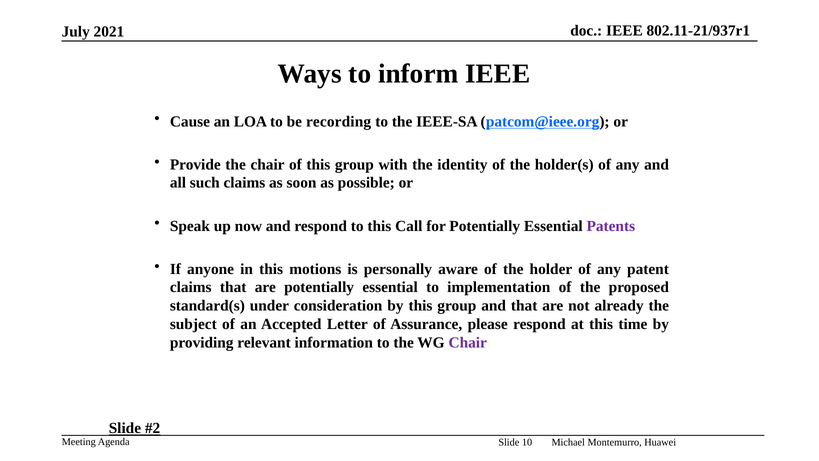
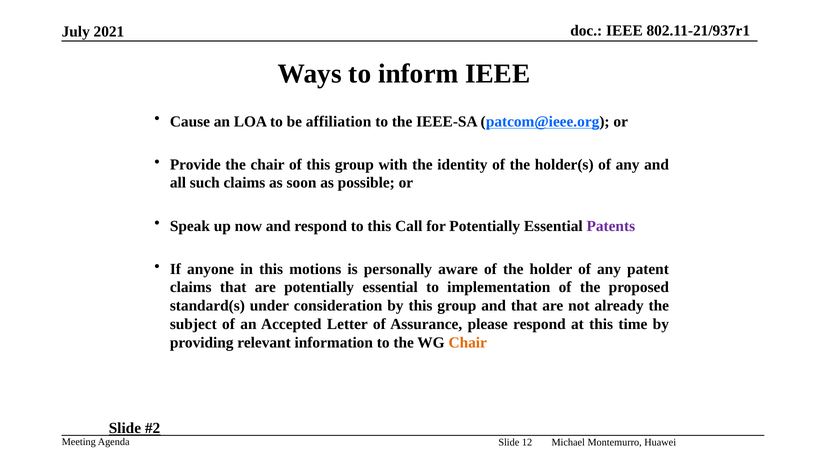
recording: recording -> affiliation (339, 121)
Chair colour: purple -> orange (468, 342)
10: 10 -> 12 (527, 442)
